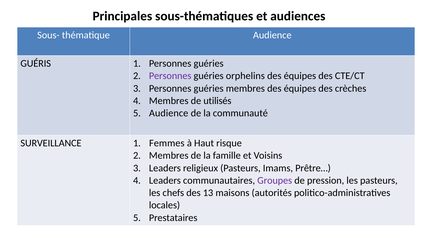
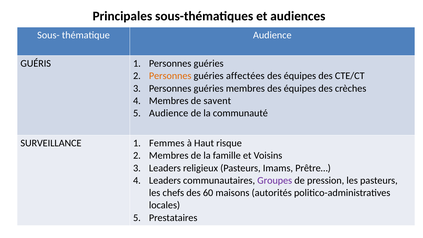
Personnes colour: purple -> orange (170, 76)
orphelins: orphelins -> affectées (245, 76)
utilisés: utilisés -> savent (217, 101)
13: 13 -> 60 (208, 193)
